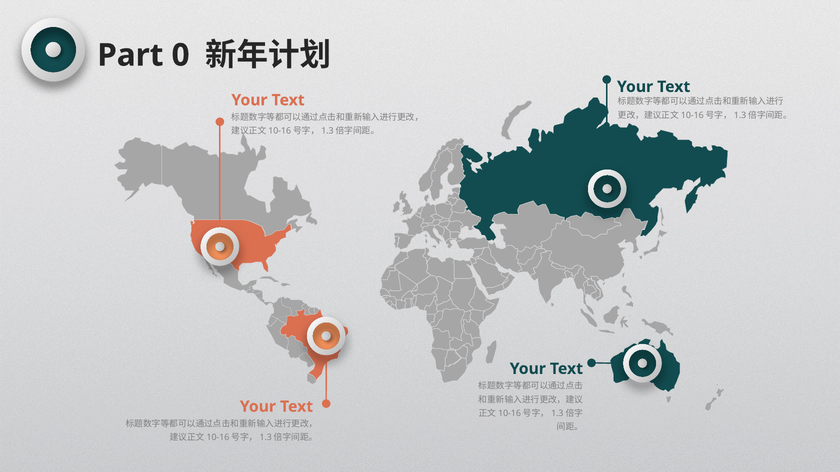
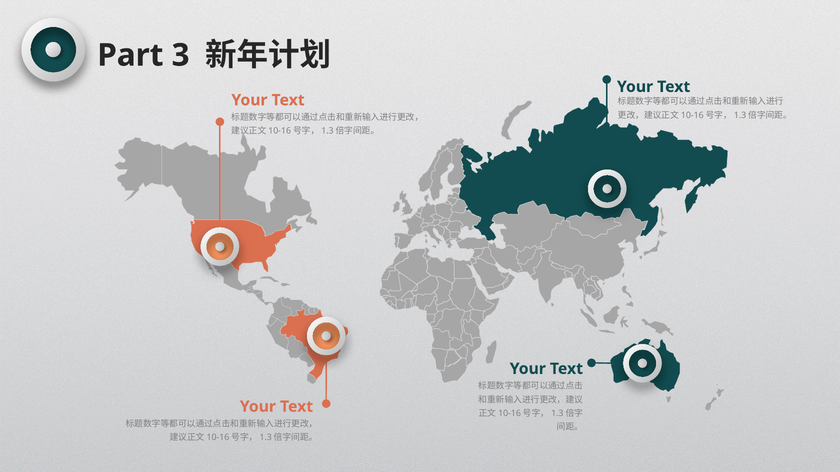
0: 0 -> 3 (181, 55)
